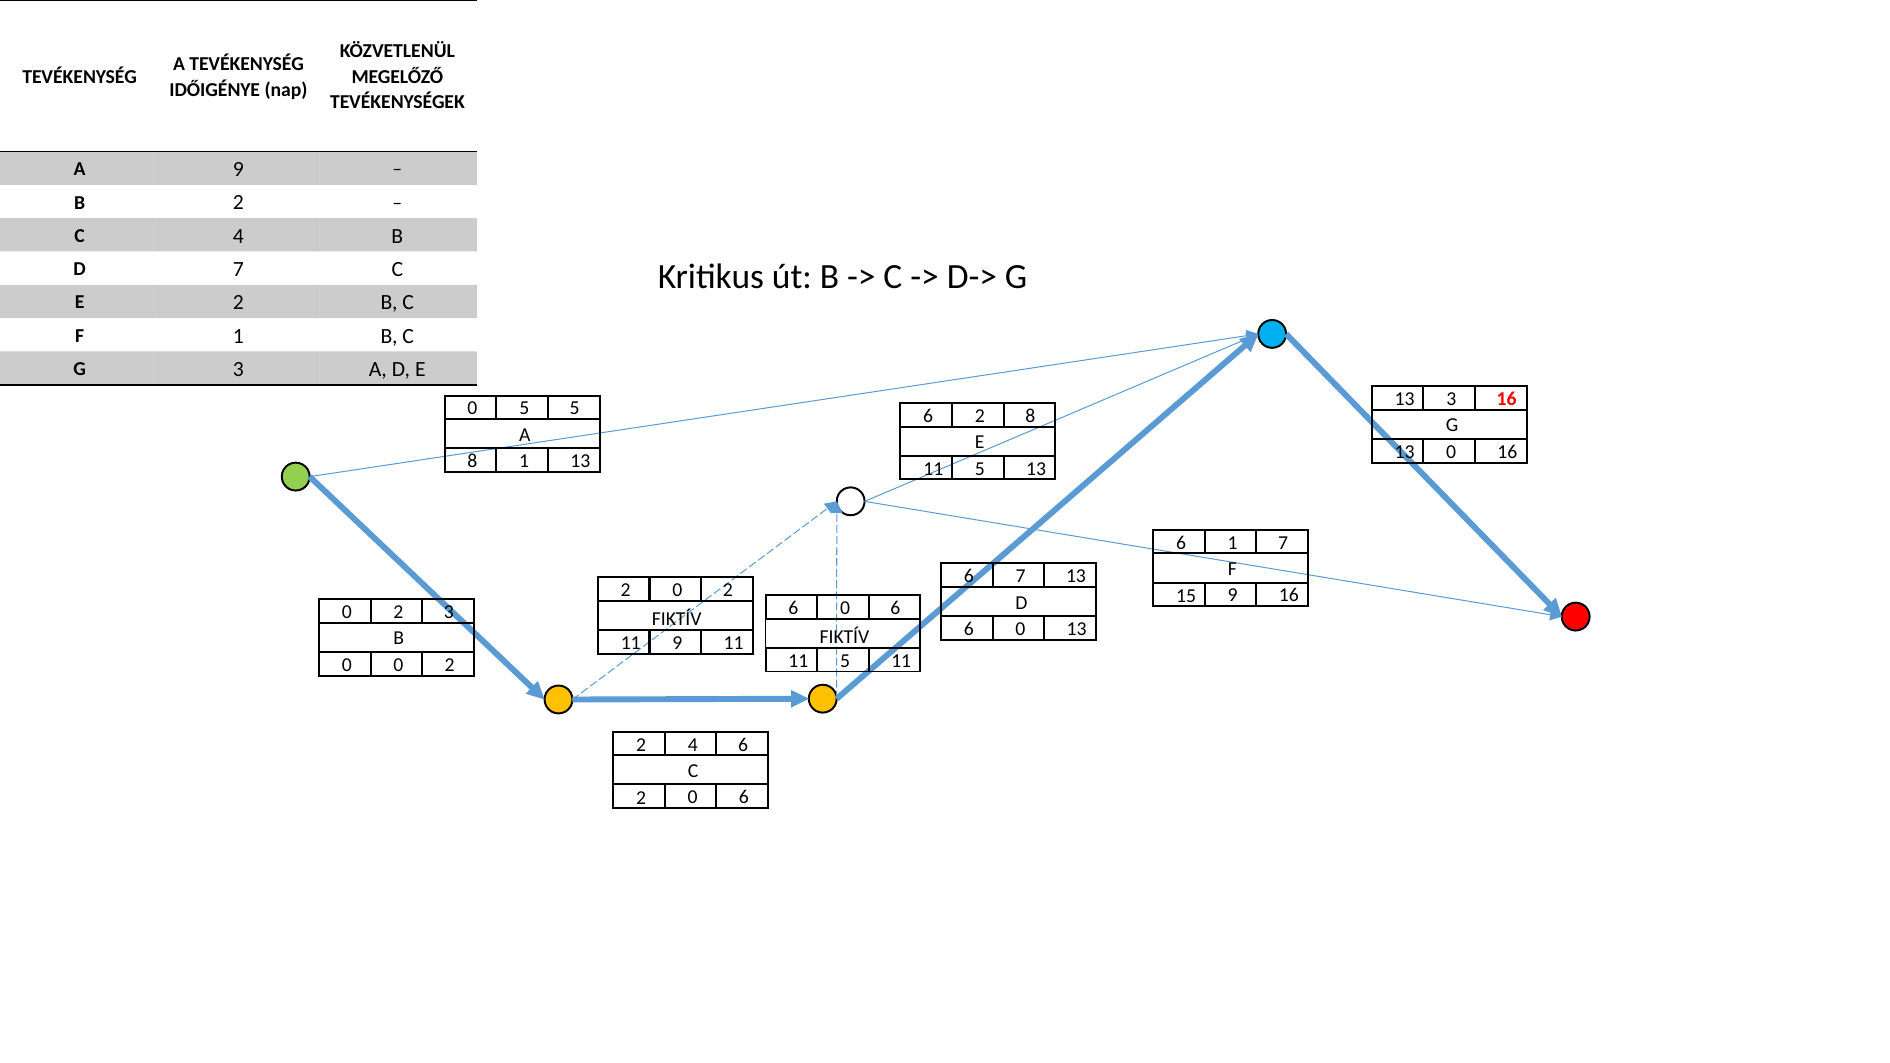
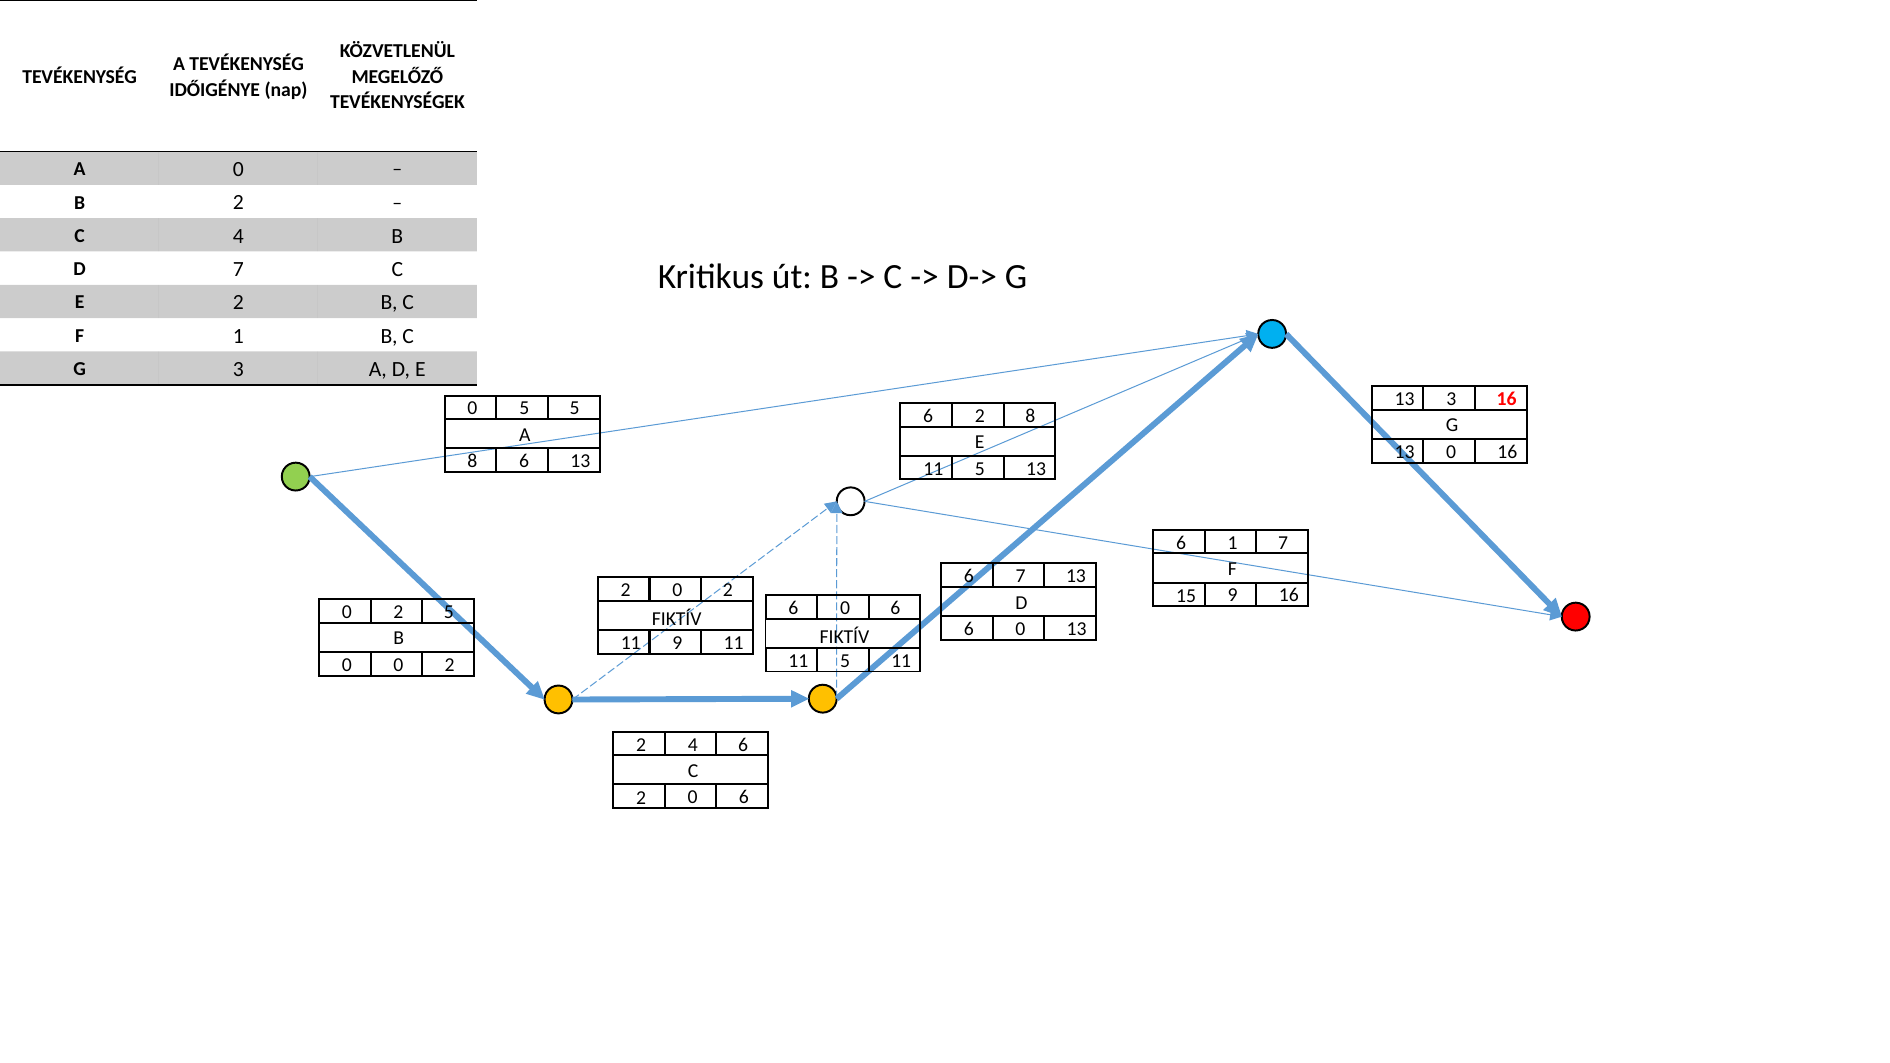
9: 9 -> 0 (238, 169)
8 1: 1 -> 6 (524, 461)
2 3: 3 -> 5 (449, 612)
